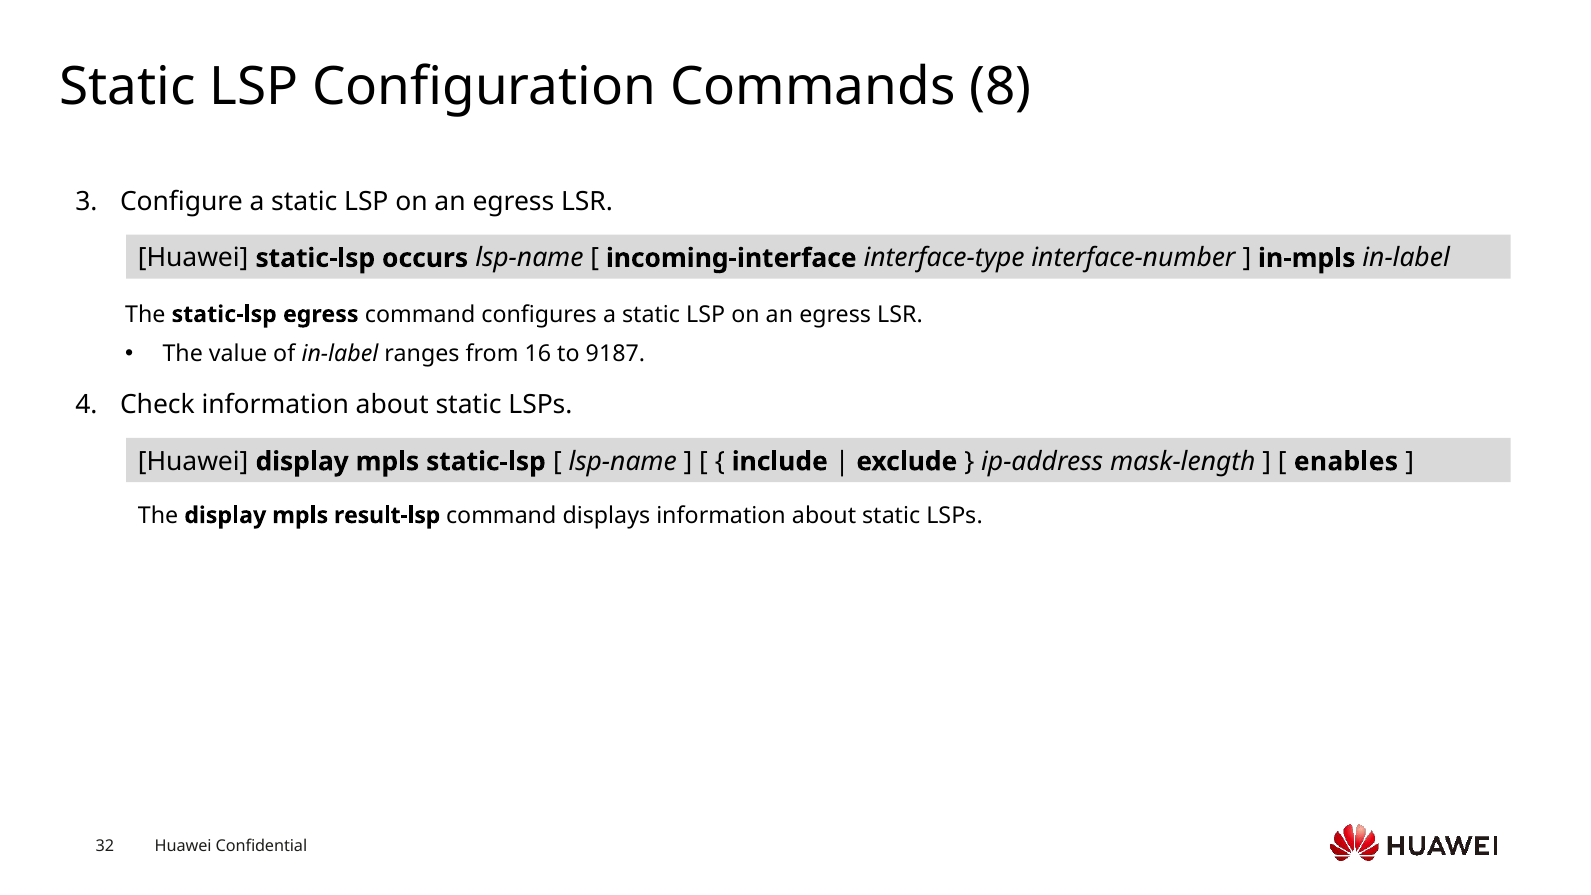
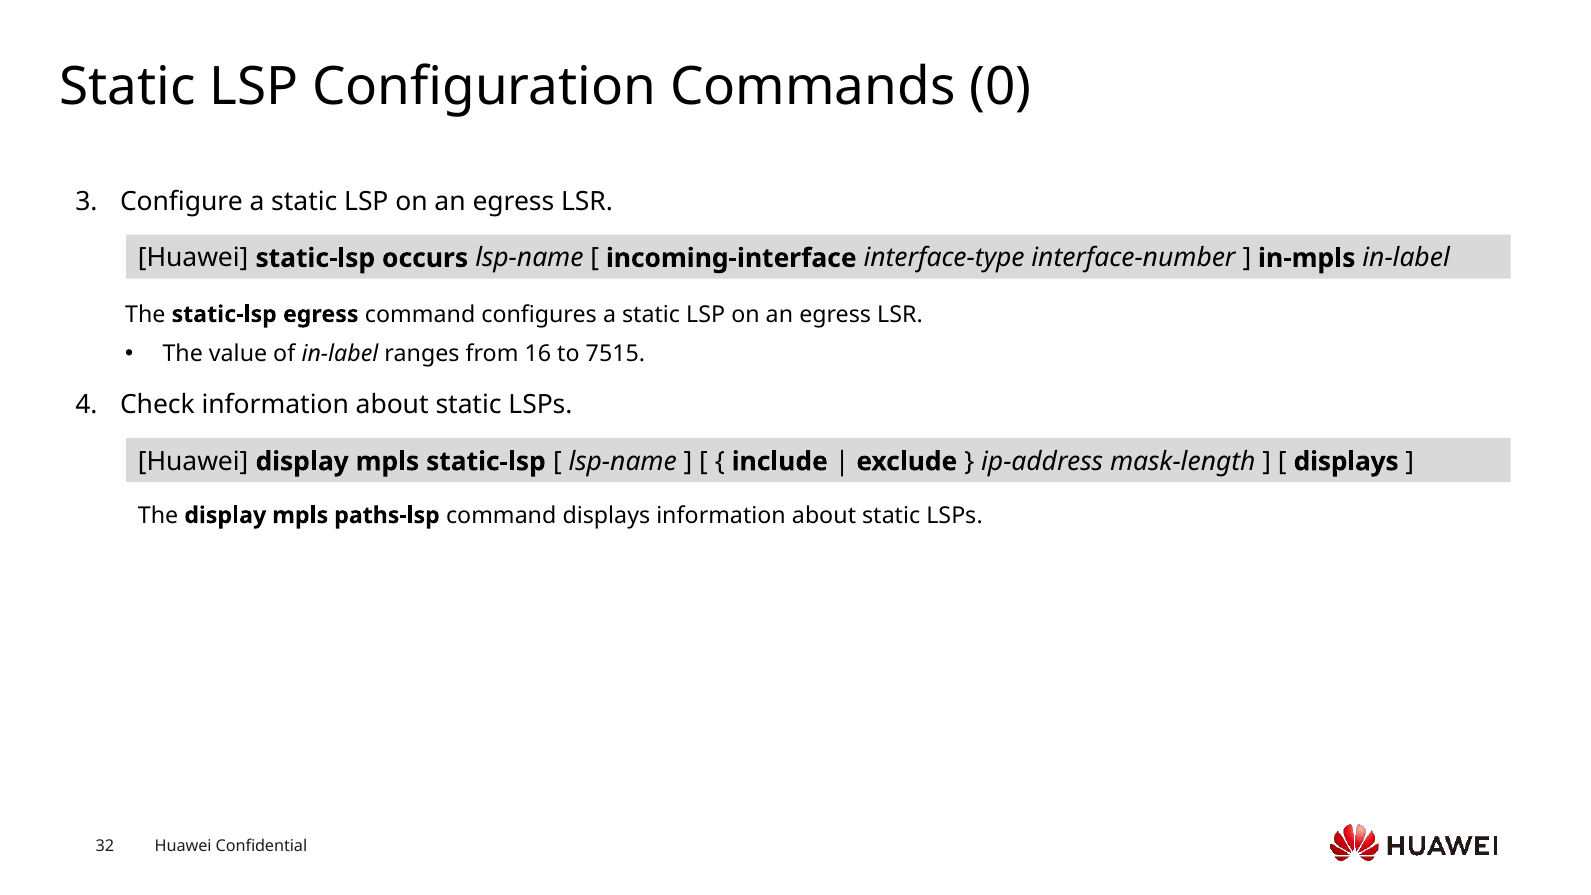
8: 8 -> 0 (1000, 87)
9187: 9187 -> 7515 (615, 354)
enables: enables -> displays (1346, 462)
result-lsp: result-lsp -> paths-lsp (387, 515)
